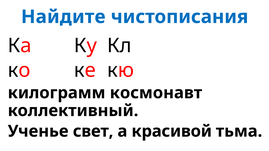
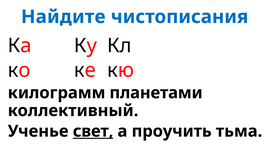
космонавт: космонавт -> планетами (156, 93)
свет underline: none -> present (93, 132)
красивой: красивой -> проучить (172, 132)
